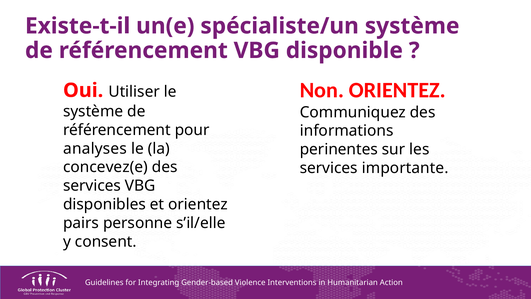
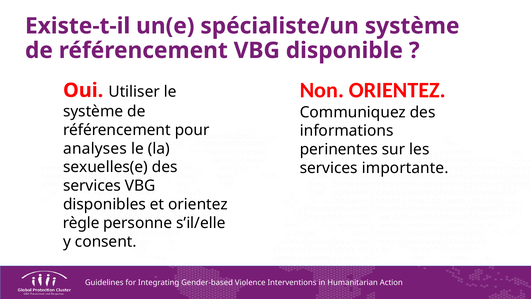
concevez(e: concevez(e -> sexuelles(e (105, 167)
pairs: pairs -> règle (81, 223)
